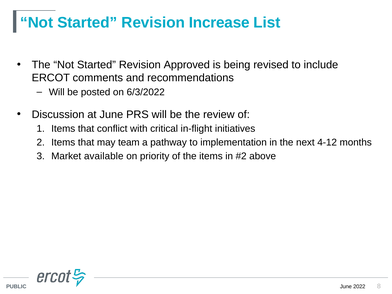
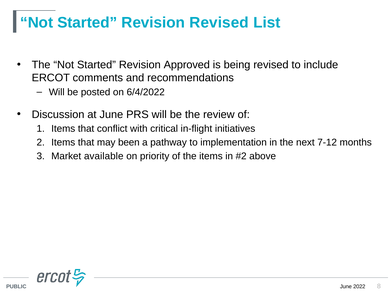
Revision Increase: Increase -> Revised (219, 23)
6/3/2022: 6/3/2022 -> 6/4/2022 (146, 92)
team: team -> been (129, 142)
4-12: 4-12 -> 7-12 (327, 142)
